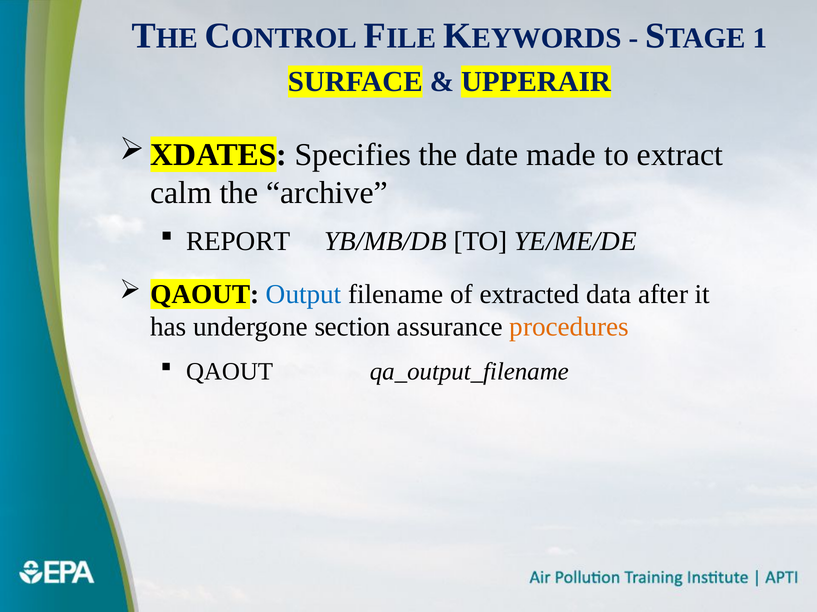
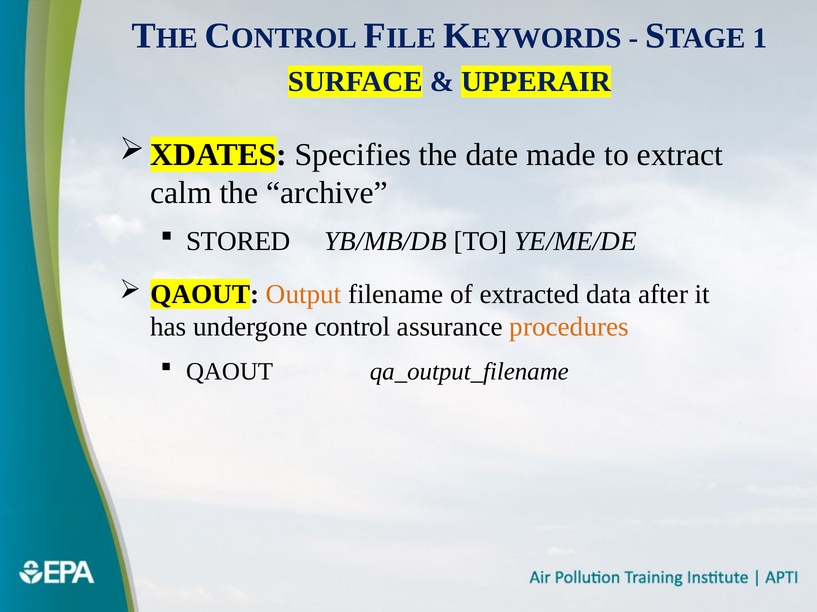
REPORT: REPORT -> STORED (238, 242)
Output colour: blue -> orange (304, 295)
section: section -> control (353, 327)
